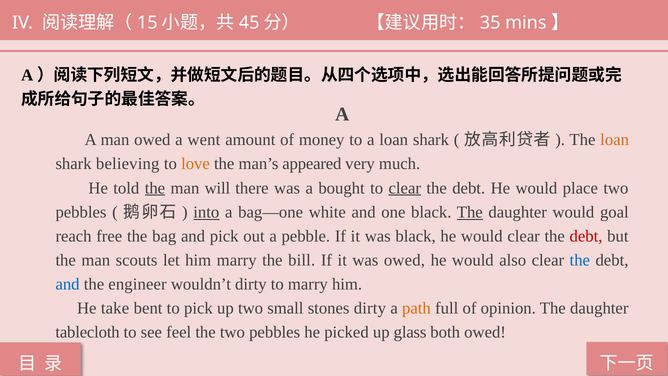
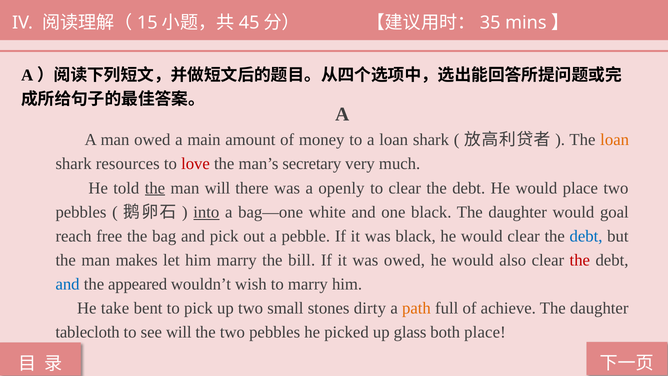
went: went -> main (204, 140)
believing: believing -> resources (128, 164)
love colour: orange -> red (195, 164)
appeared: appeared -> secretary (312, 164)
bought: bought -> openly (341, 188)
clear underline: present -> none (405, 188)
The underline: present -> none (470, 212)
debt colour: red -> blue (586, 236)
scouts: scouts -> makes (137, 260)
the colour: blue -> red (580, 260)
engineer: engineer -> appeared (138, 284)
wouldn’t dirty: dirty -> wish (251, 284)
opinion: opinion -> achieve (508, 308)
see feel: feel -> will (179, 332)
both owed: owed -> place (485, 332)
